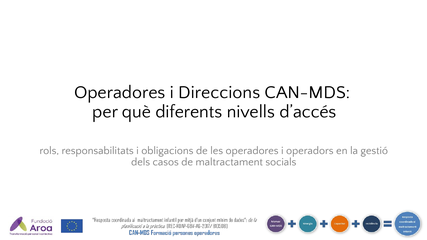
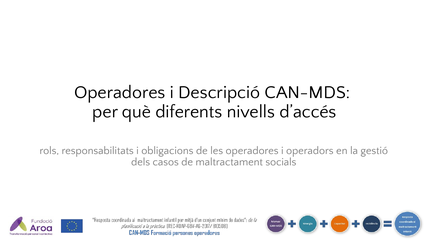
Direccions: Direccions -> Descripció (219, 92)
